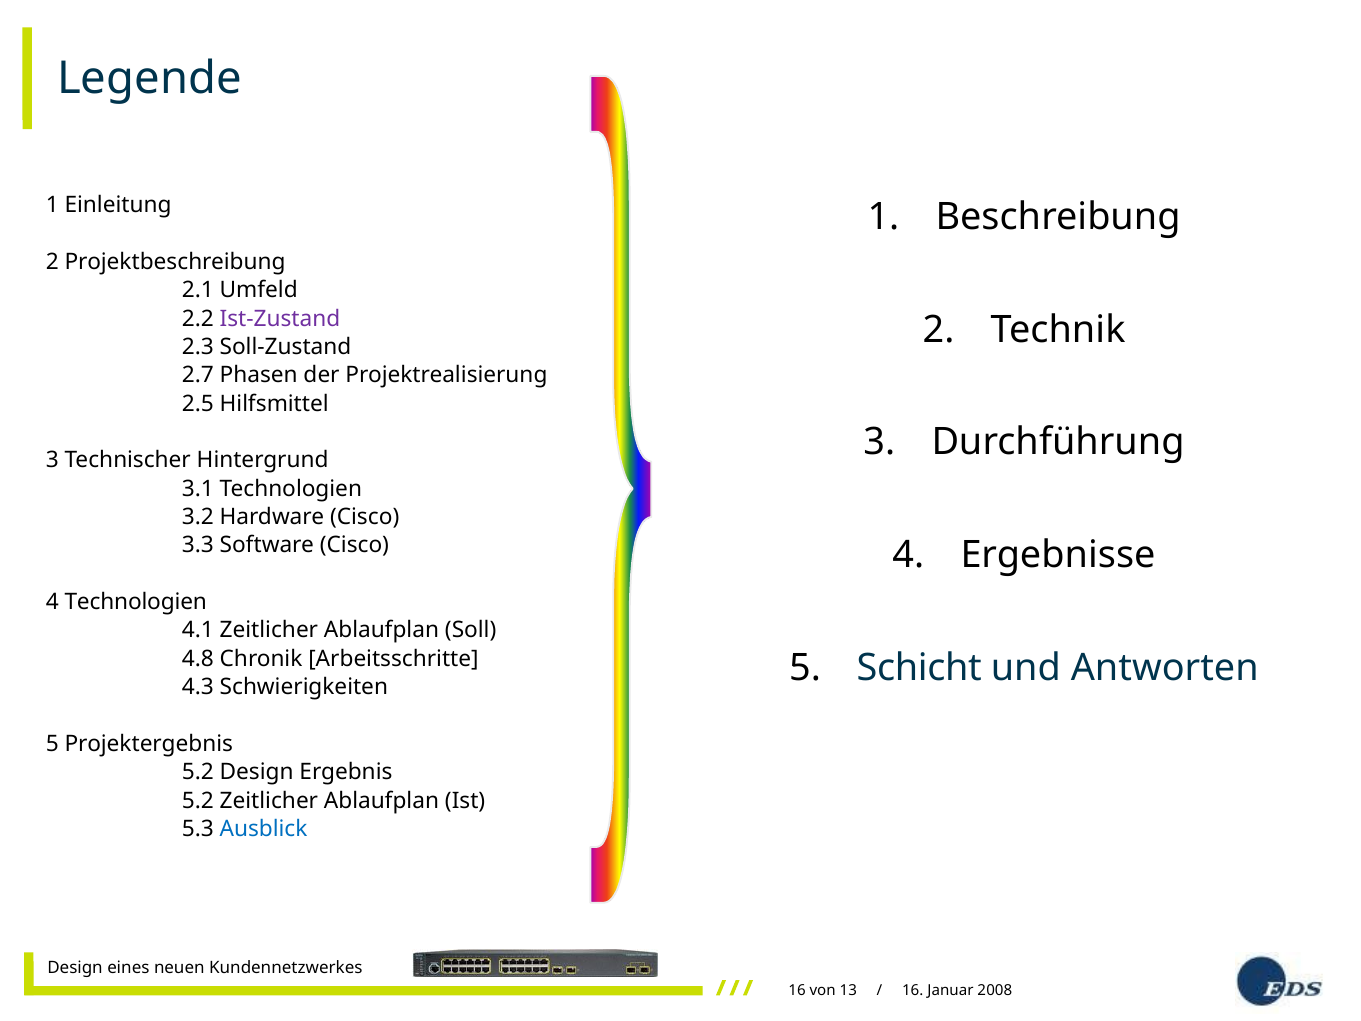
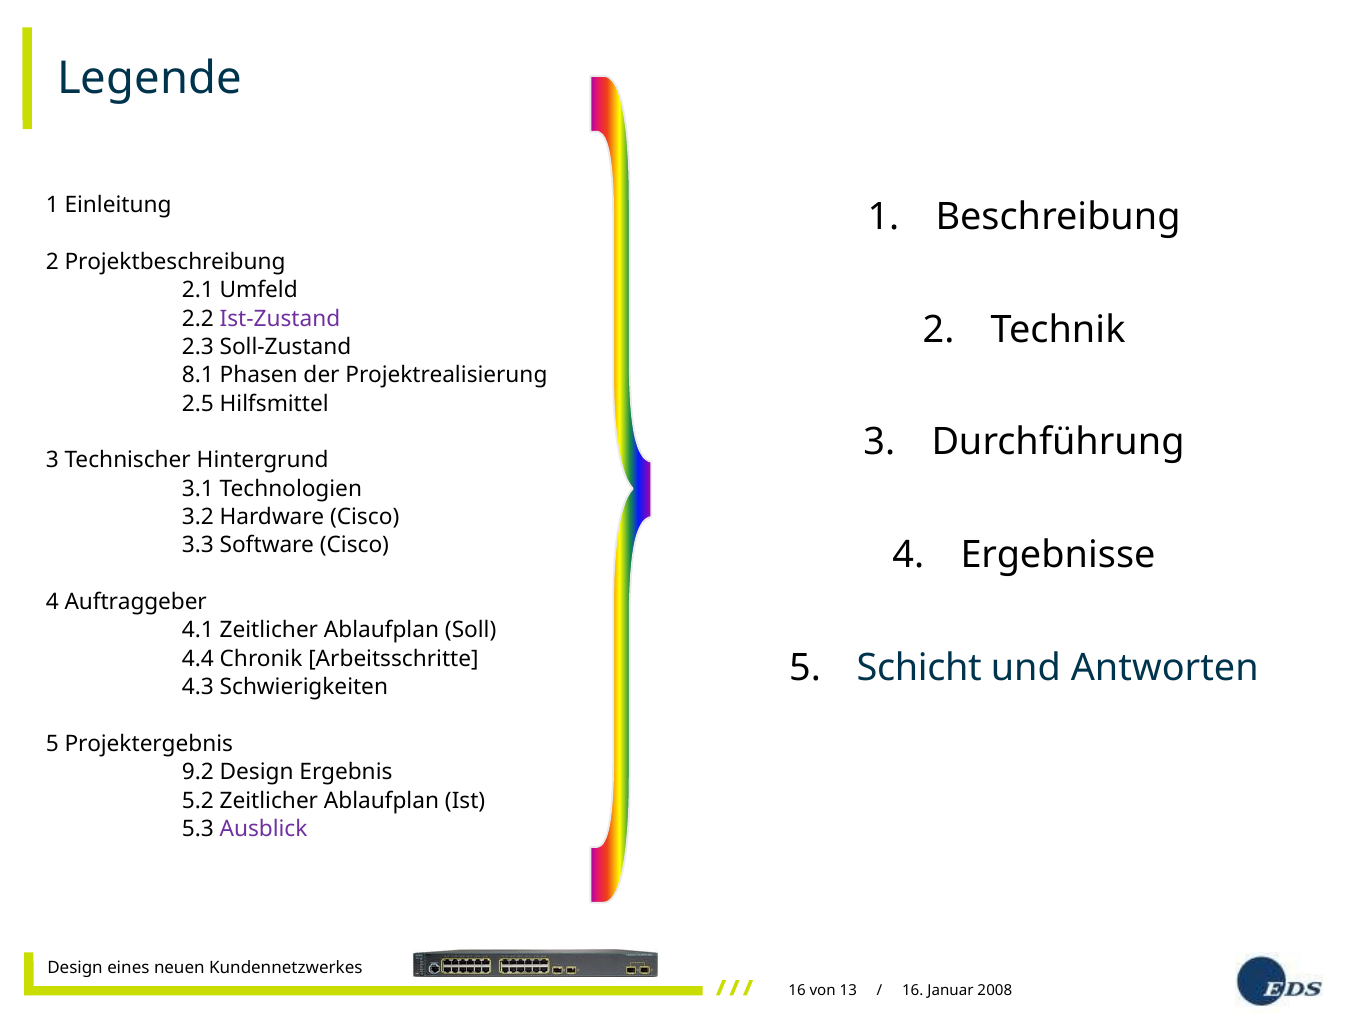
2.7: 2.7 -> 8.1 (198, 375)
4 Technologien: Technologien -> Auftraggeber (136, 602)
4.8: 4.8 -> 4.4 (198, 659)
5.2: 5.2 -> 9.2 (198, 772)
Ausblick colour: blue -> purple (264, 829)
